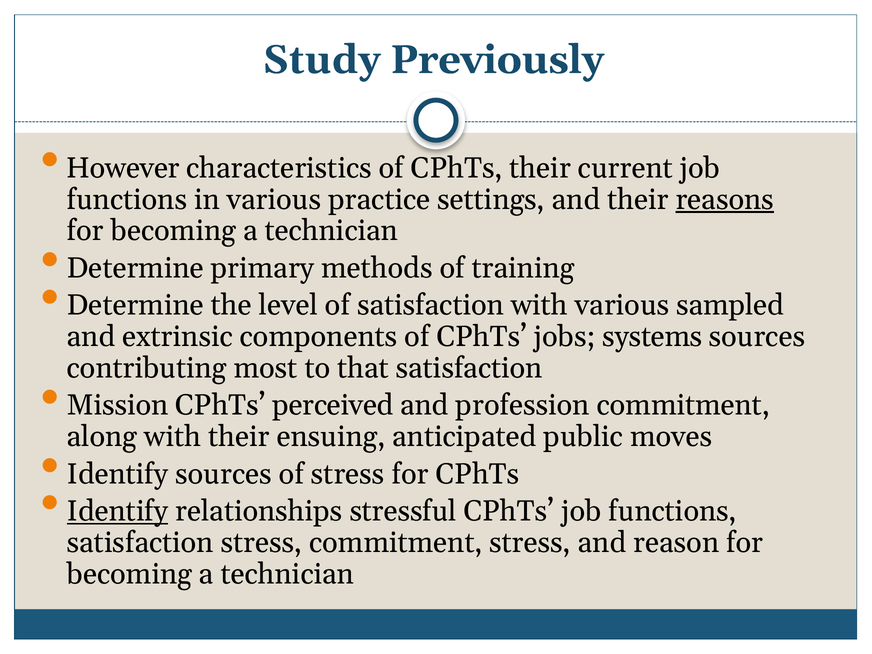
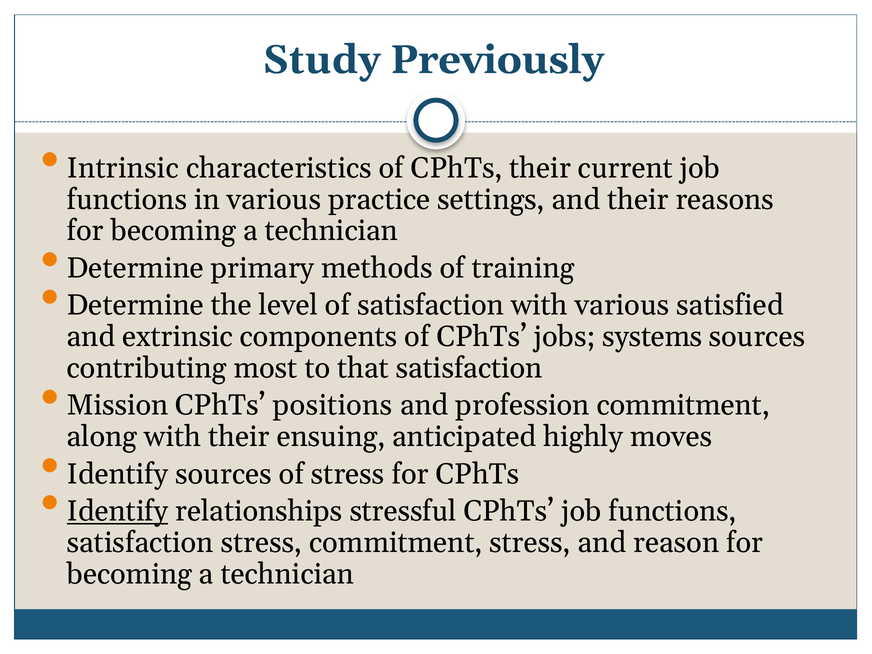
However: However -> Intrinsic (123, 168)
reasons underline: present -> none (725, 199)
sampled: sampled -> satisfied (730, 305)
perceived: perceived -> positions (333, 405)
public: public -> highly (583, 437)
